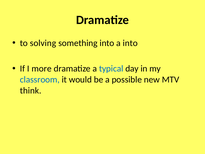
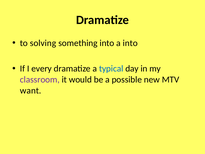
more: more -> every (42, 69)
classroom colour: blue -> purple (40, 79)
think: think -> want (31, 90)
